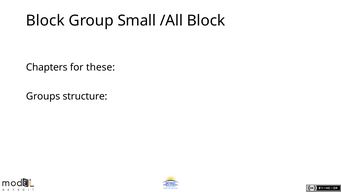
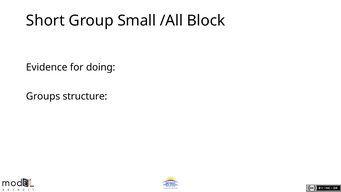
Block: Block -> Short (45, 20)
Chapters: Chapters -> Evidence (47, 67)
these: these -> doing (101, 67)
